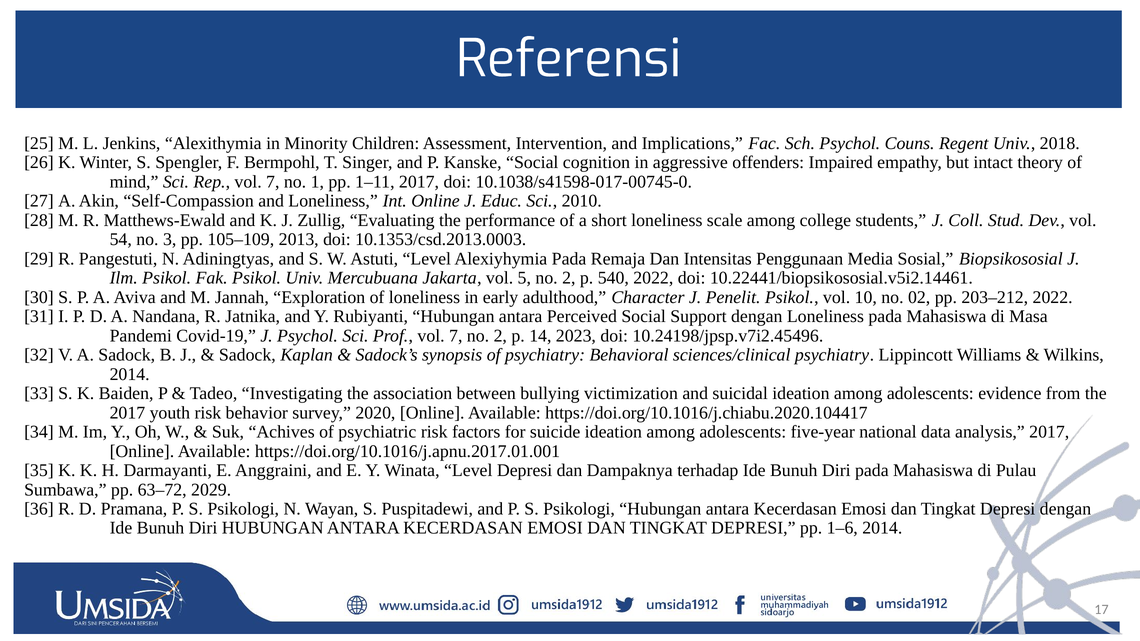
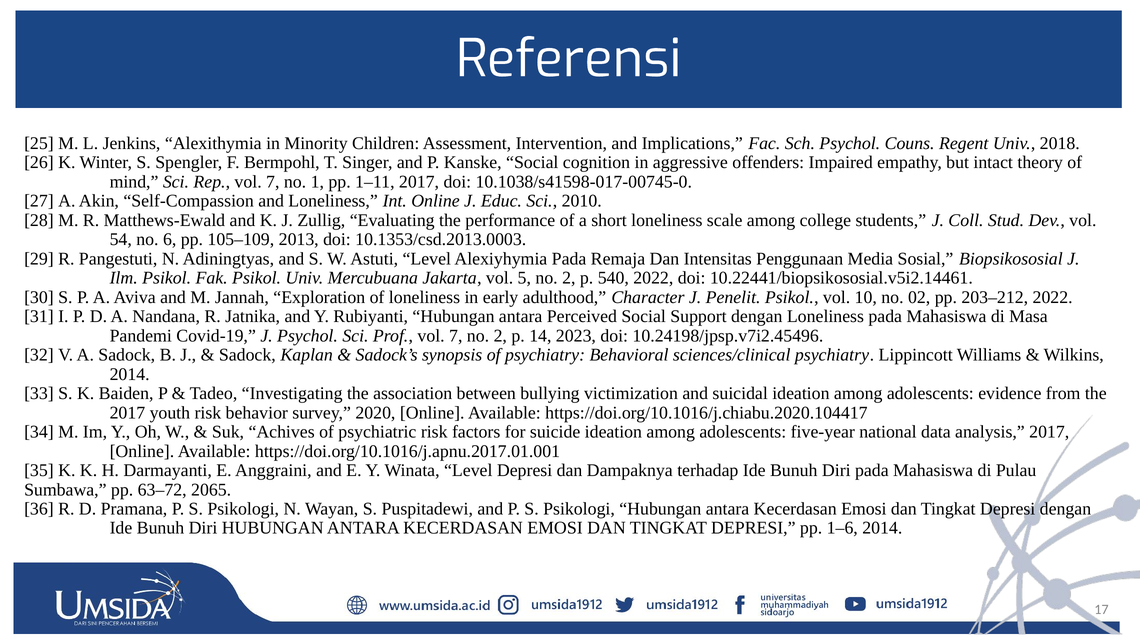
3: 3 -> 6 (170, 240)
2029: 2029 -> 2065 (211, 490)
